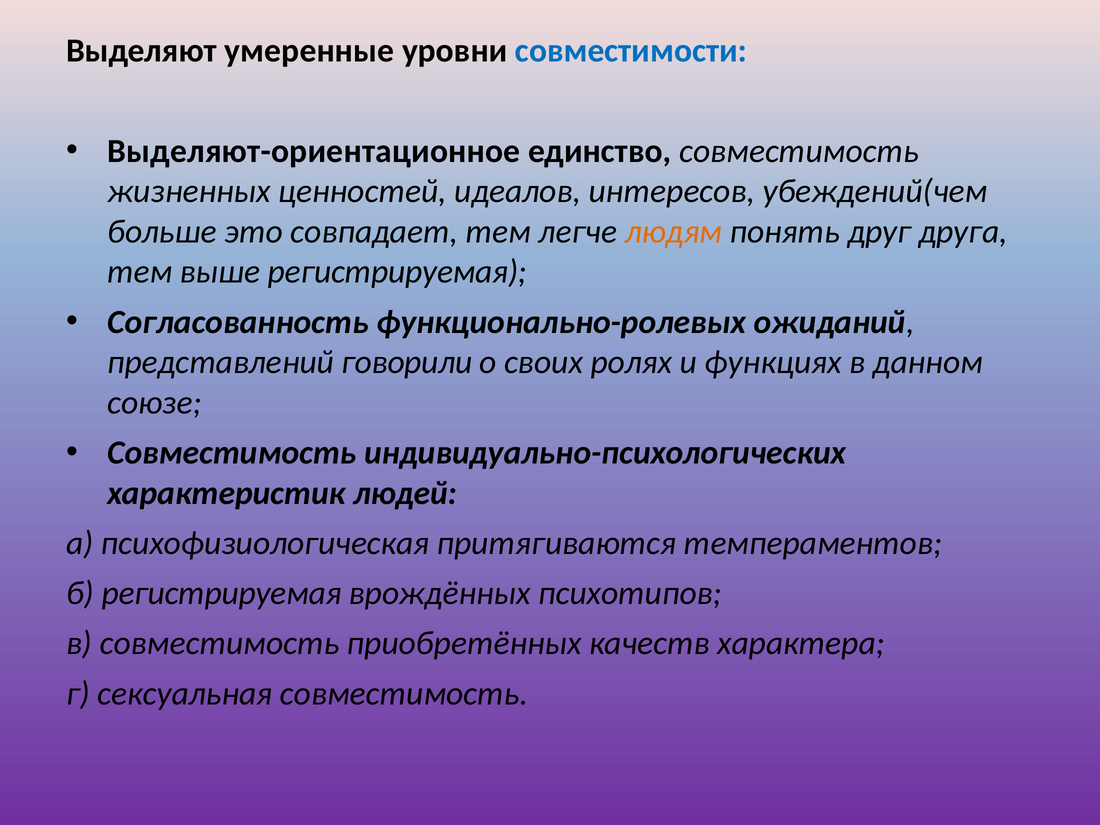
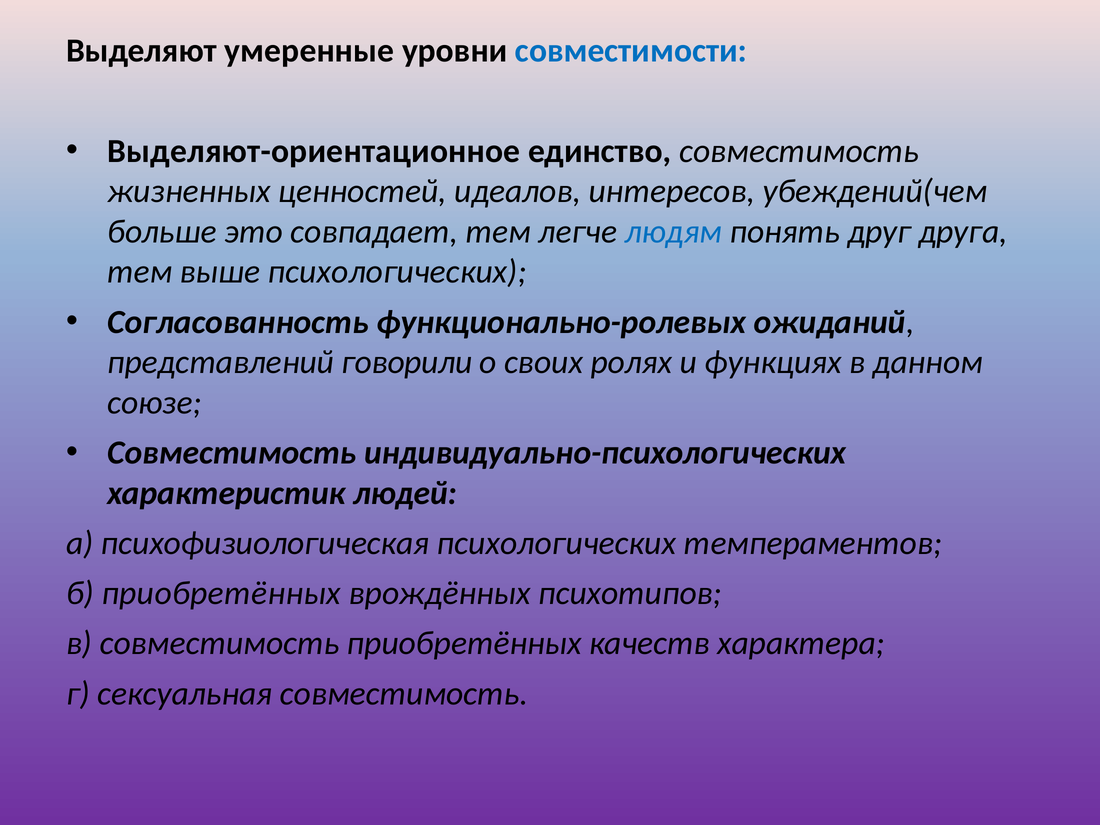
людям colour: orange -> blue (673, 232)
выше регистрируемая: регистрируемая -> психологических (397, 272)
психофизиологическая притягиваются: притягиваются -> психологических (557, 543)
б регистрируемая: регистрируемая -> приобретённых (221, 593)
